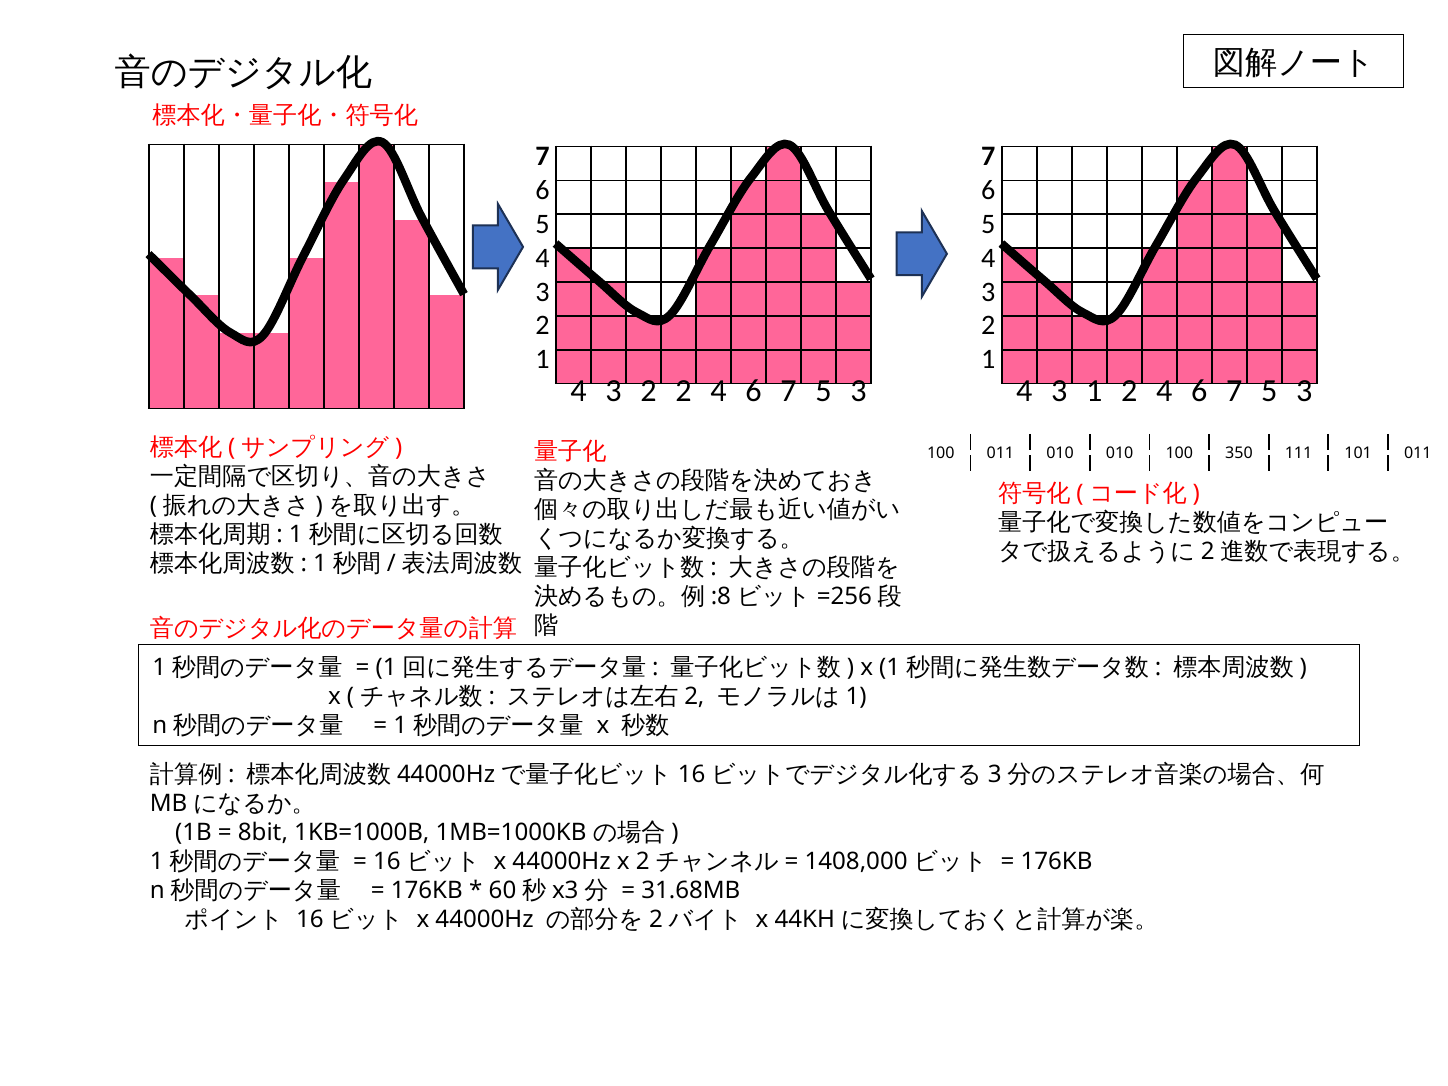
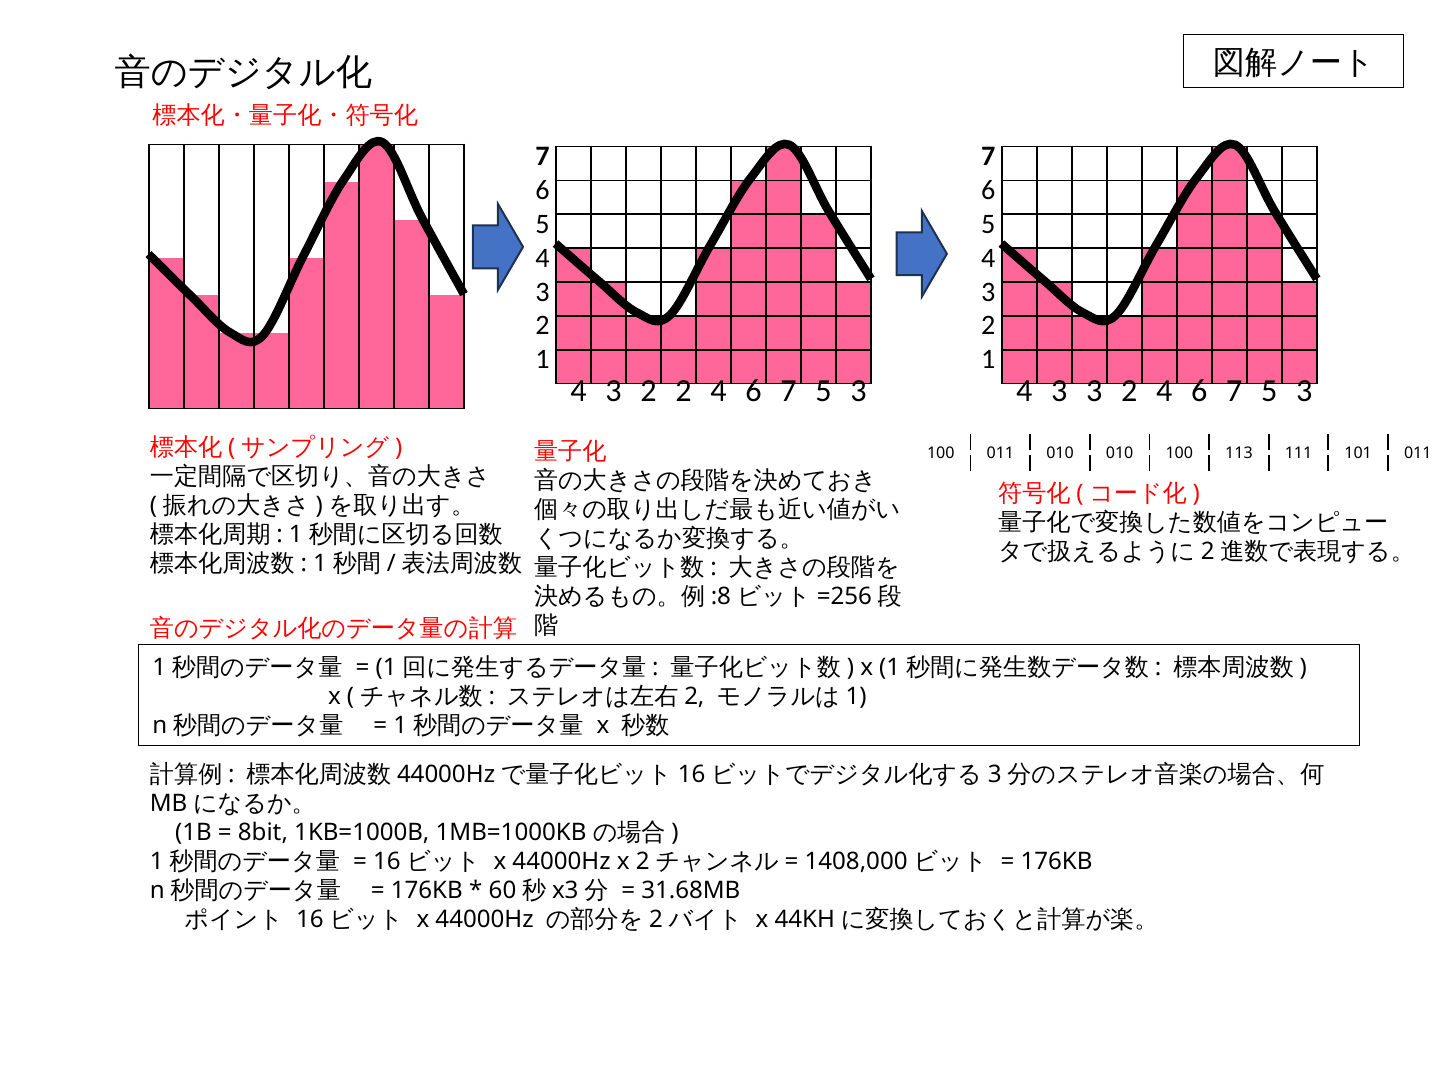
3 1: 1 -> 3 (1094, 391)
350: 350 -> 113 (1239, 453)
